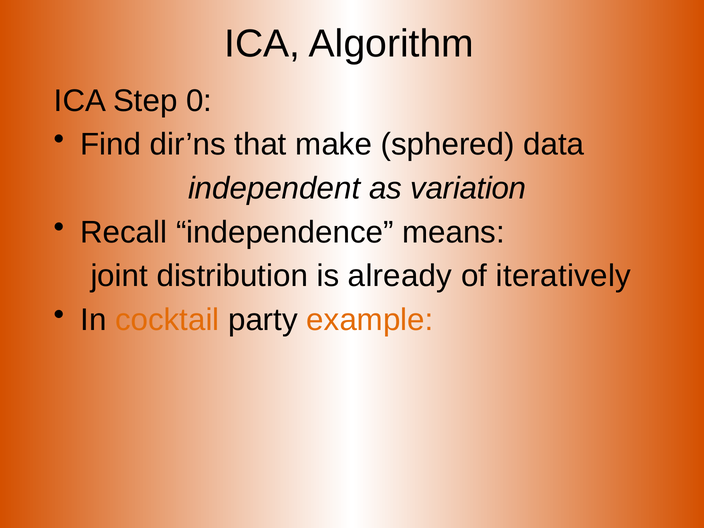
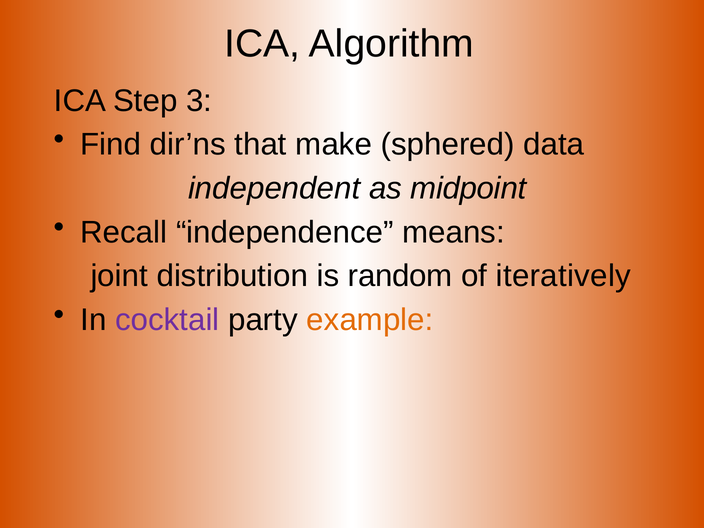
0: 0 -> 3 (199, 101)
variation: variation -> midpoint (468, 188)
already: already -> random (400, 276)
cocktail colour: orange -> purple (167, 320)
